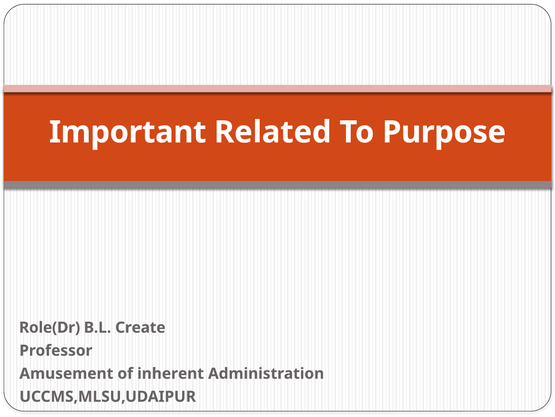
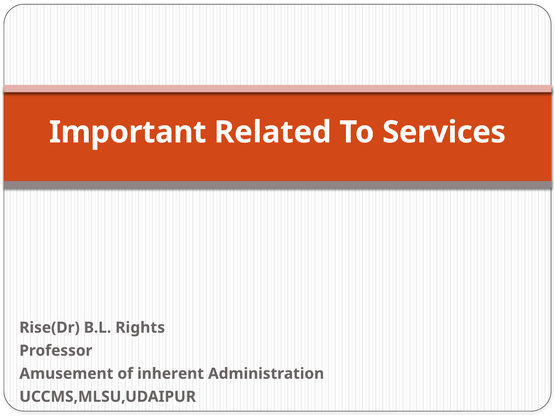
Purpose: Purpose -> Services (444, 132)
Role(Dr: Role(Dr -> Rise(Dr (50, 327)
Create: Create -> Rights (140, 327)
